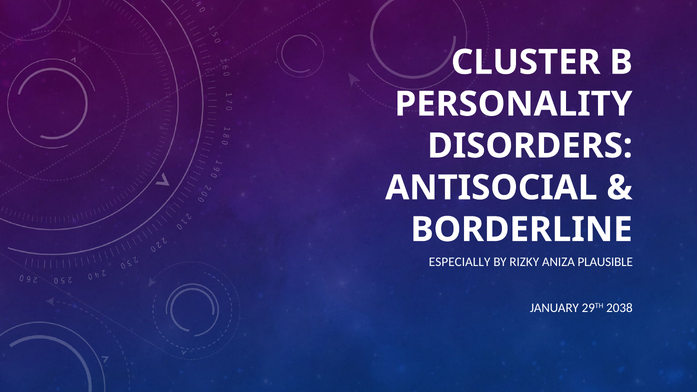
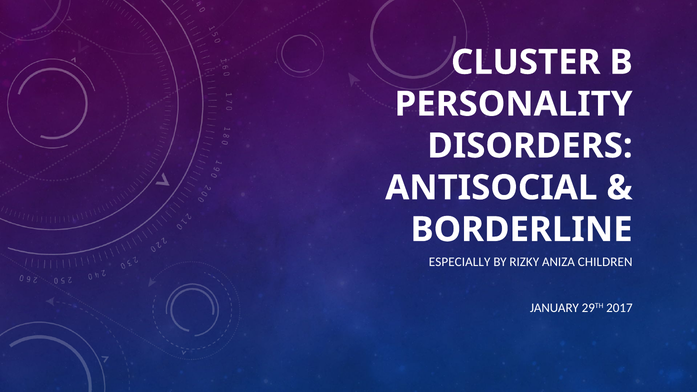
PLAUSIBLE: PLAUSIBLE -> CHILDREN (605, 262)
2038: 2038 -> 2017 (619, 308)
